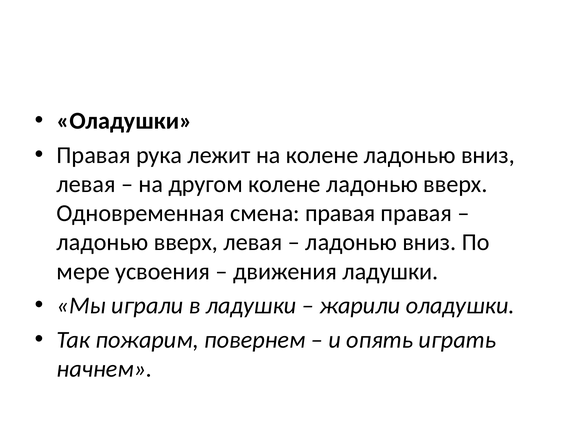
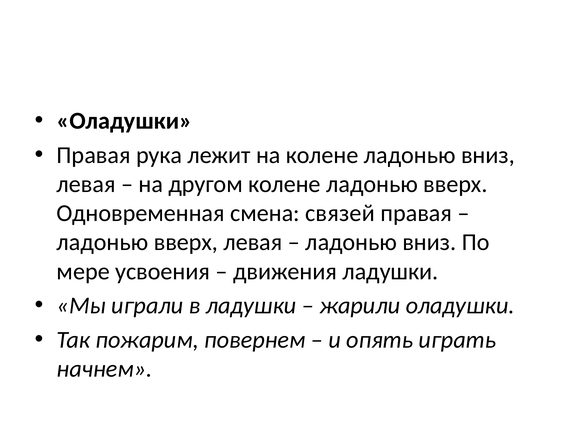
смена правая: правая -> связей (340, 213)
